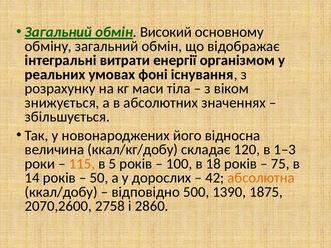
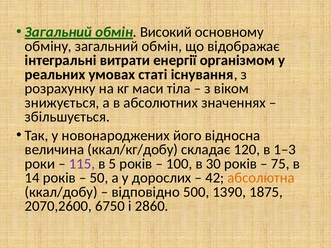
фоні: фоні -> статі (153, 75)
115 colour: orange -> purple (82, 164)
18: 18 -> 30 (213, 164)
2758: 2758 -> 6750 (110, 206)
